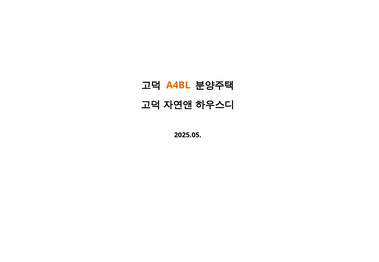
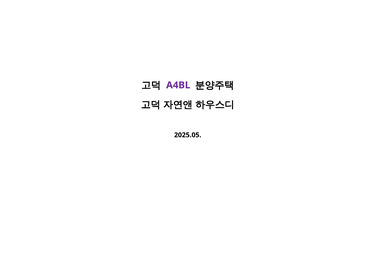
A4BL colour: orange -> purple (178, 85)
